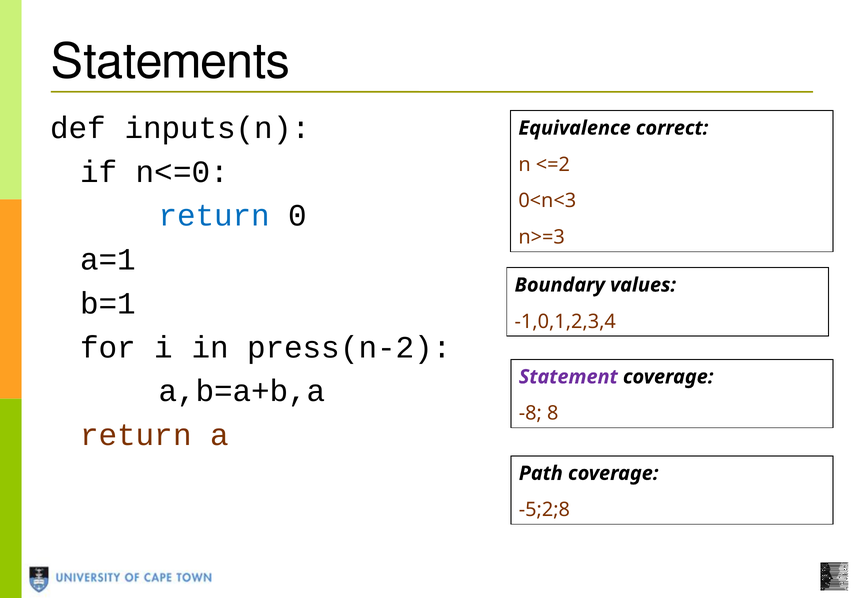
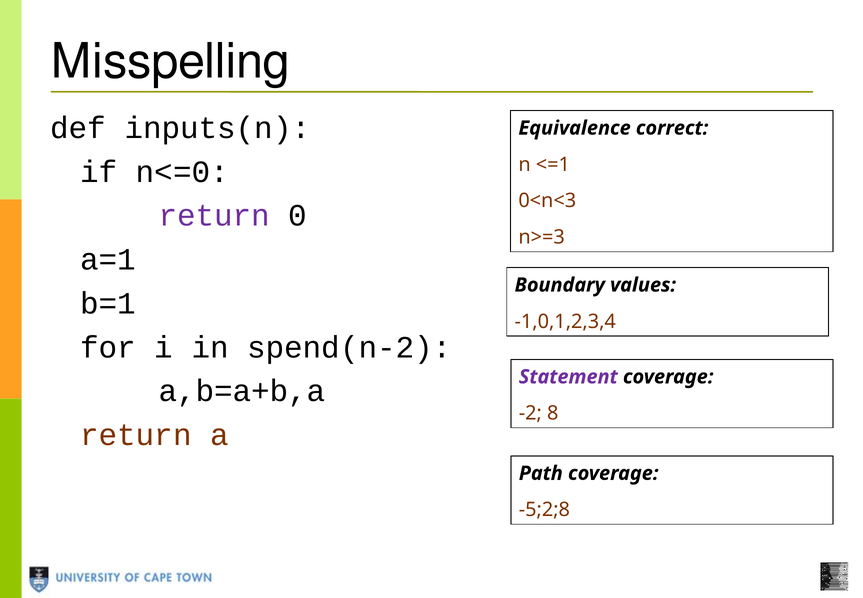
Statements: Statements -> Misspelling (170, 62)
<=2: <=2 -> <=1 (553, 164)
return colour: blue -> purple (214, 215)
press(n-2: press(n-2 -> spend(n-2 (349, 347)
-8: -8 -> -2 (530, 413)
